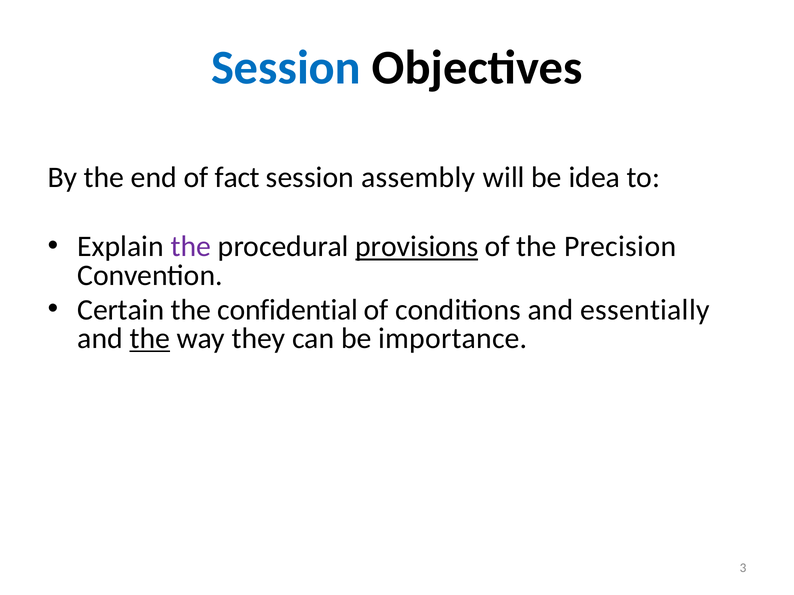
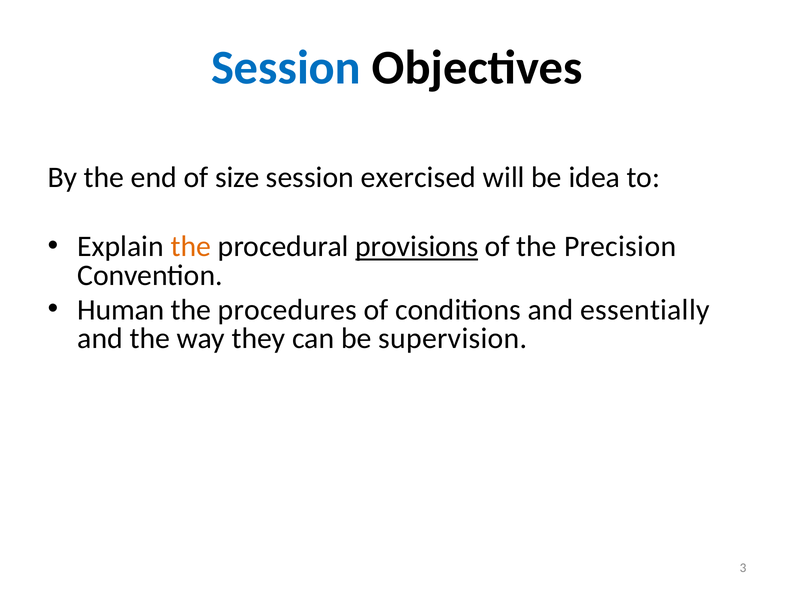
fact: fact -> size (237, 178)
assembly: assembly -> exercised (418, 178)
the colour: purple -> orange (191, 247)
Certain: Certain -> Human (121, 310)
confidential: confidential -> procedures (287, 310)
the underline: present -> none (150, 339)
importance: importance -> supervision (453, 339)
